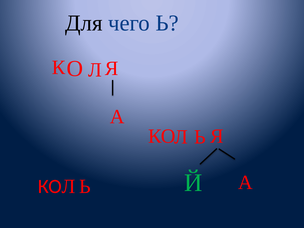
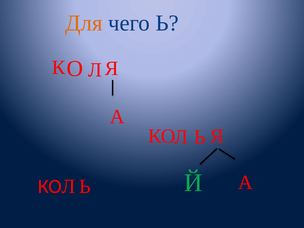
Для colour: black -> orange (84, 23)
